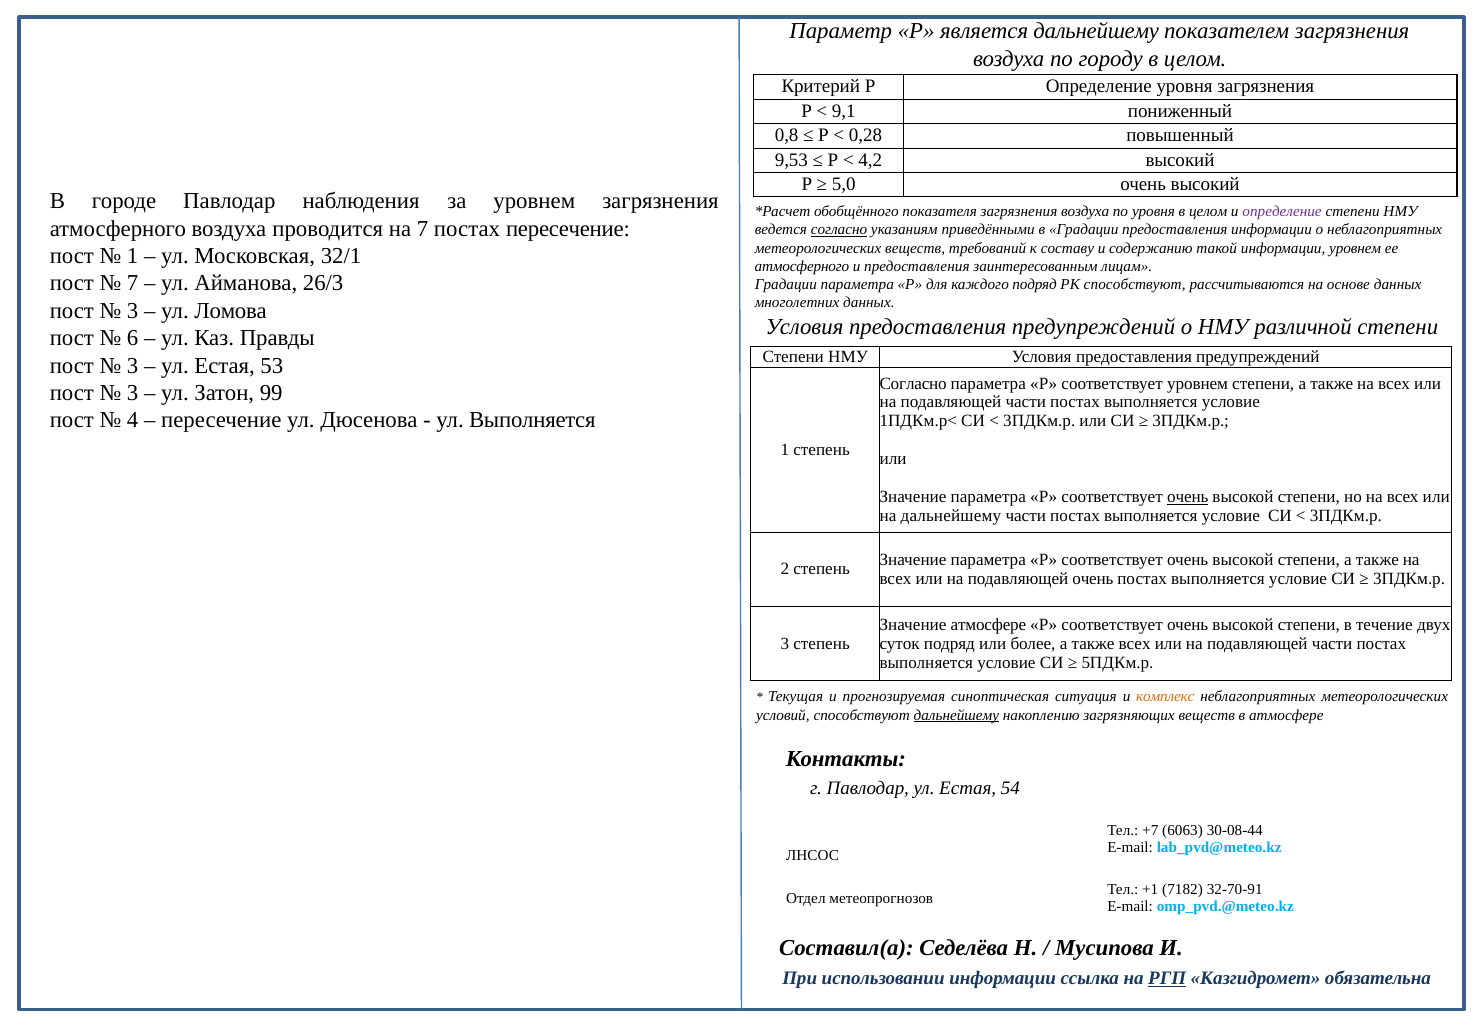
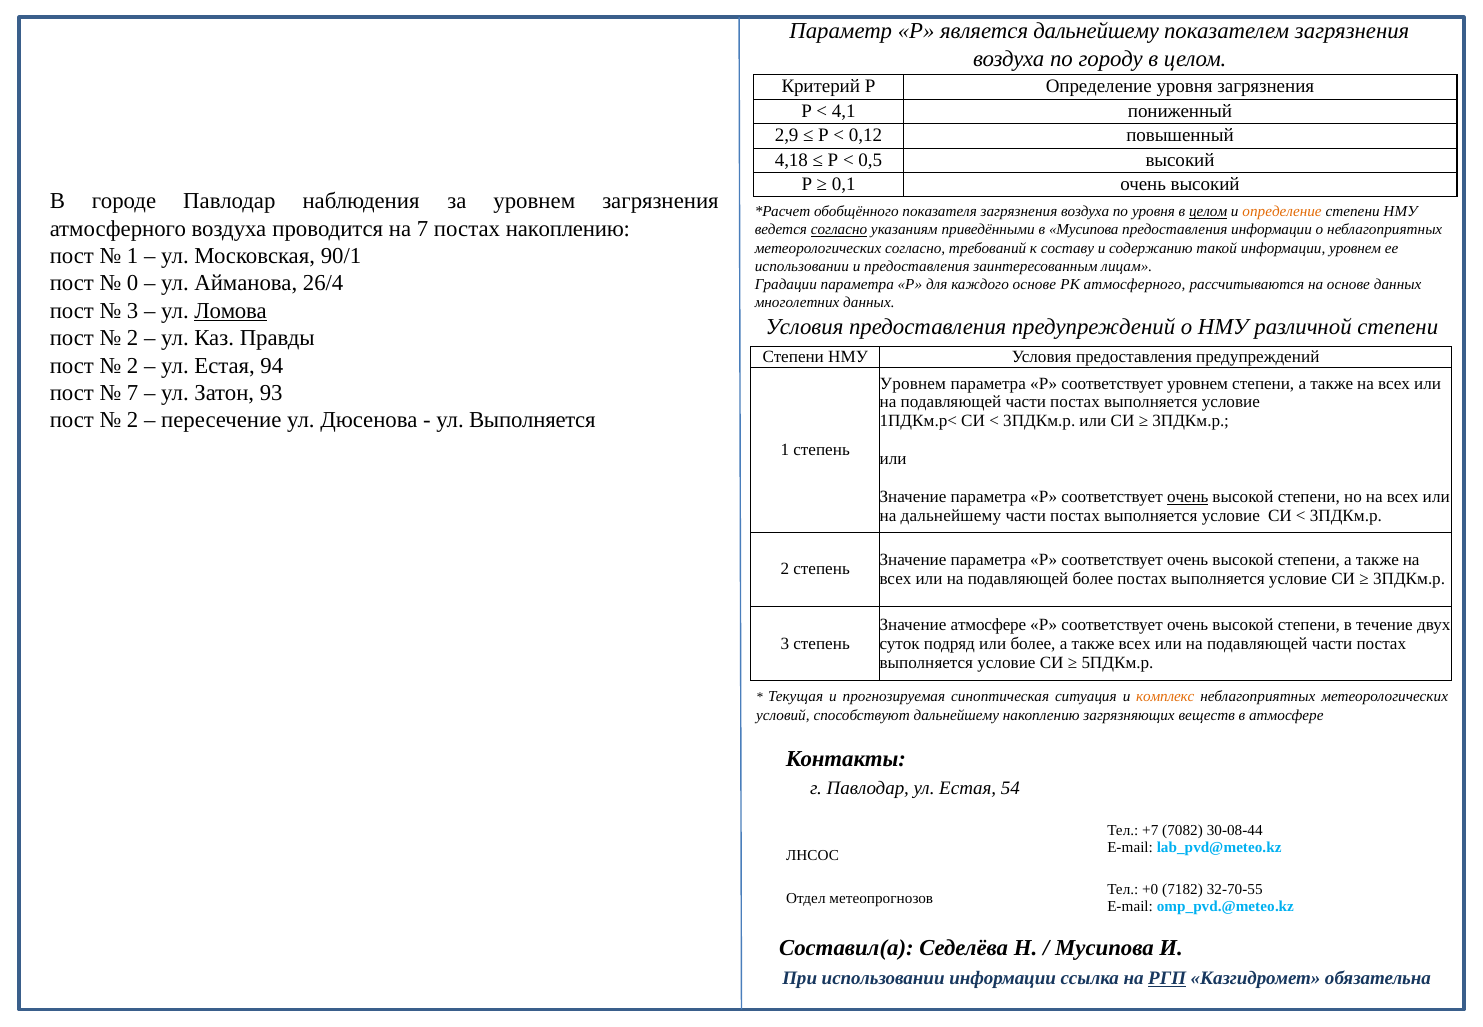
9,1: 9,1 -> 4,1 (844, 111)
0,8: 0,8 -> 2,9 (787, 135)
0,28: 0,28 -> 0,12 (866, 135)
9,53: 9,53 -> 4,18 (791, 160)
4,2: 4,2 -> 0,5 (870, 160)
5,0: 5,0 -> 0,1 (844, 184)
целом underline: none -> present (1208, 212)
определение colour: purple -> orange (1282, 212)
постах пересечение: пересечение -> накоплению (568, 228)
в Градации: Градации -> Мусипова (1084, 230)
метеорологических веществ: веществ -> согласно (915, 248)
32/1: 32/1 -> 90/1 (341, 256)
атмосферного: атмосферного -> использовании (802, 266)
7: 7 -> 0 (133, 283)
26/3: 26/3 -> 26/4 (323, 283)
каждого подряд: подряд -> основе (1034, 285)
РК способствуют: способствуют -> атмосферного (1135, 285)
Ломова underline: none -> present (231, 311)
6: 6 -> 2 (133, 338)
3: 3 -> 2 (133, 365)
53: 53 -> 94 (272, 365)
Согласно: Согласно -> Уровнем (913, 383)
3: 3 -> 7 (133, 393)
99: 99 -> 93 (271, 393)
4: 4 -> 2 (133, 420)
подавляющей очень: очень -> более (1093, 579)
дальнейшему underline: present -> none (956, 715)
6063: 6063 -> 7082 (1183, 830)
+1: +1 -> +0 (1150, 889)
32-70-91: 32-70-91 -> 32-70-55 (1235, 889)
